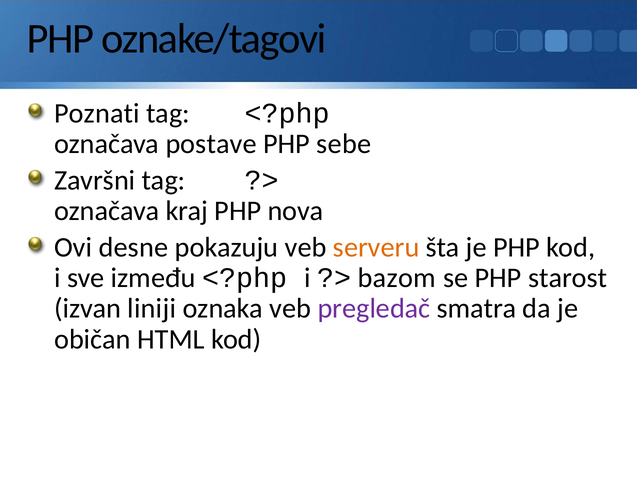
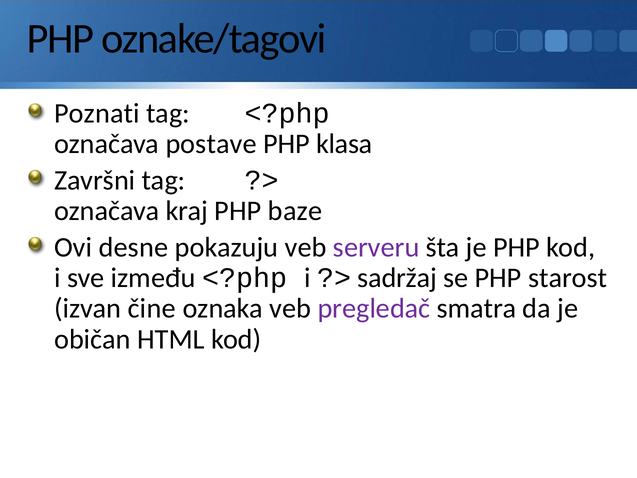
sebe: sebe -> klasa (344, 144)
nova: nova -> baze (295, 211)
serveru colour: orange -> purple (376, 247)
bazom: bazom -> sadržaj (397, 278)
liniji: liniji -> čine (152, 308)
